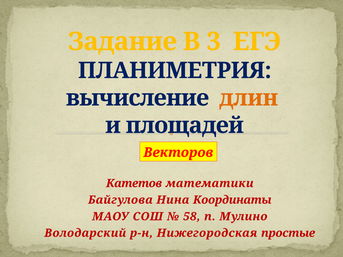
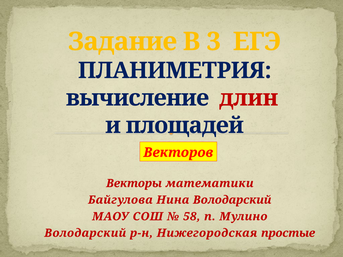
длин colour: orange -> red (249, 98)
Катетов: Катетов -> Векторы (134, 184)
Нина Координаты: Координаты -> Володарский (232, 200)
